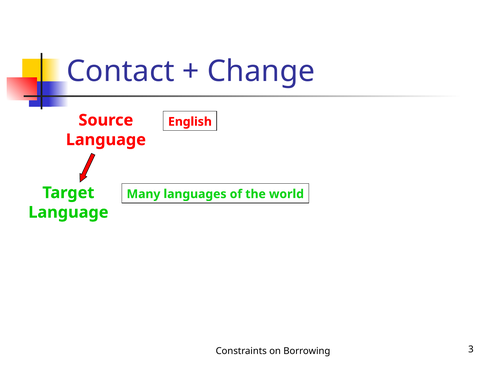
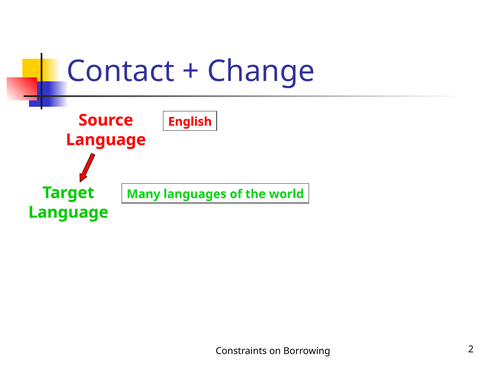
3: 3 -> 2 (471, 349)
